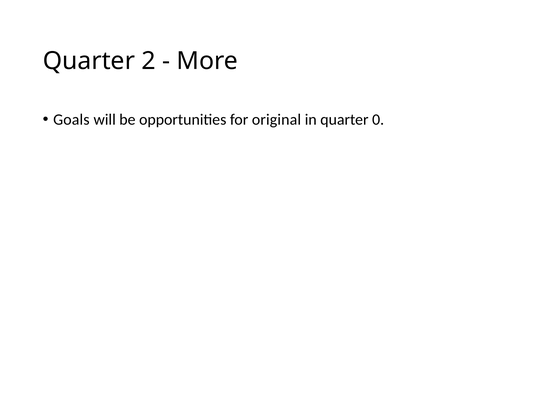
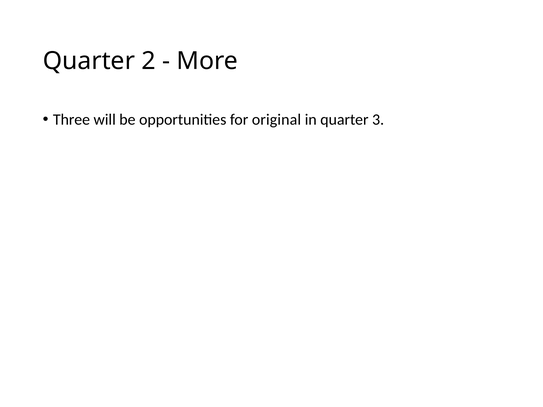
Goals: Goals -> Three (71, 120)
0: 0 -> 3 (378, 120)
